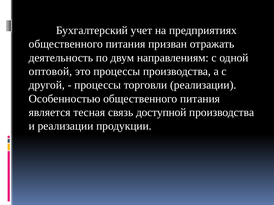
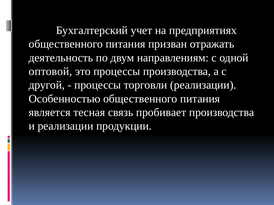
доступной: доступной -> пробивает (161, 113)
